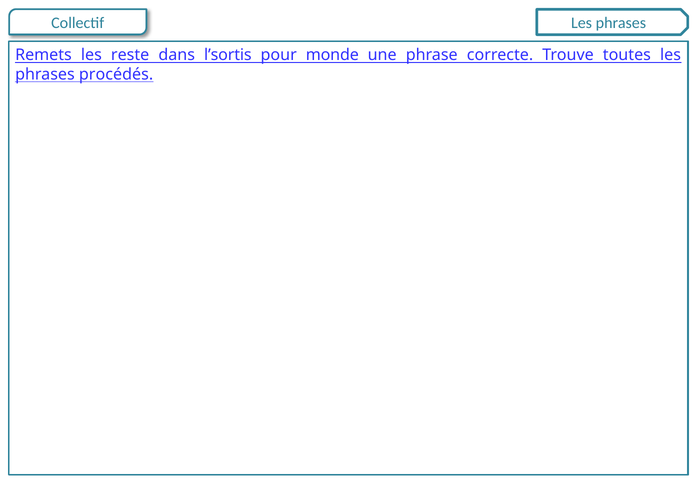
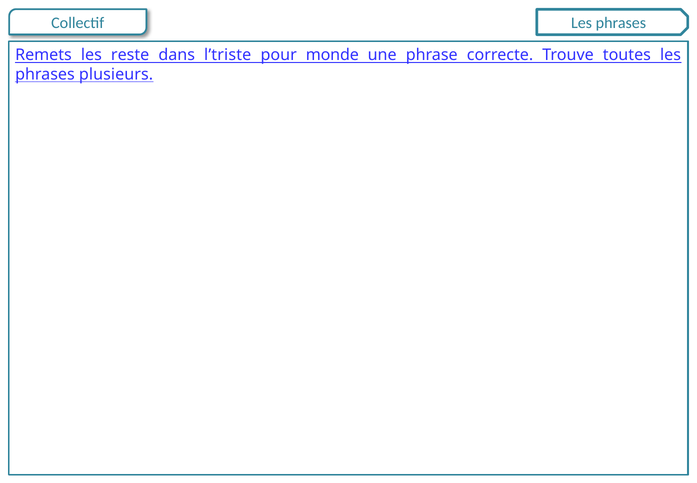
l’sortis: l’sortis -> l’triste (228, 55)
procédés: procédés -> plusieurs (116, 74)
